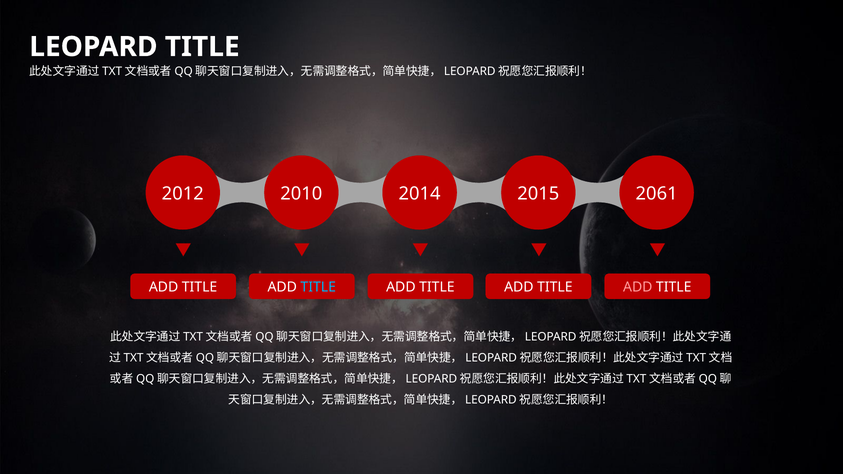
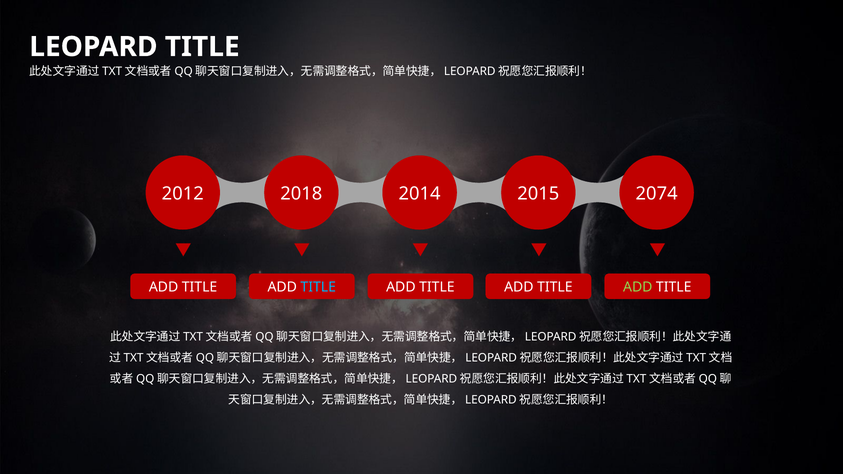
2010: 2010 -> 2018 (301, 194)
2061: 2061 -> 2074 (657, 194)
ADD colour: pink -> light green (638, 287)
